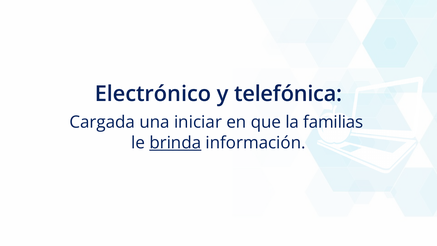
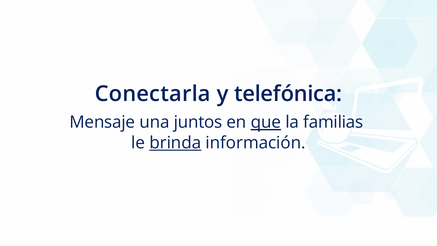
Electrónico: Electrónico -> Conectarla (153, 94)
Cargada: Cargada -> Mensaje (102, 122)
iniciar: iniciar -> juntos (198, 122)
que underline: none -> present (266, 122)
